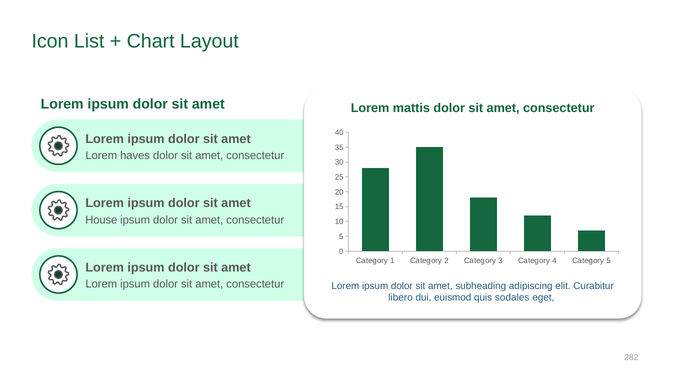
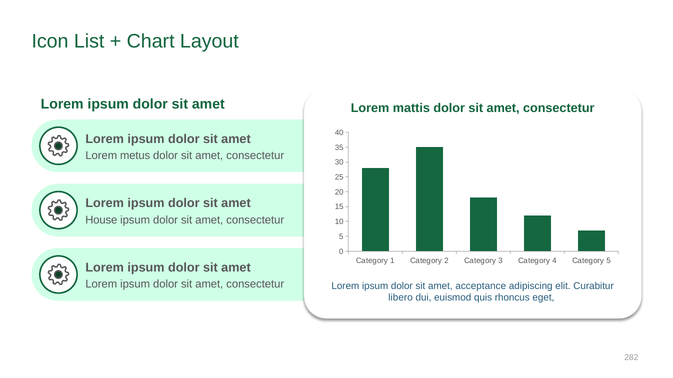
haves: haves -> metus (135, 156)
subheading: subheading -> acceptance (481, 286)
sodales: sodales -> rhoncus (512, 298)
